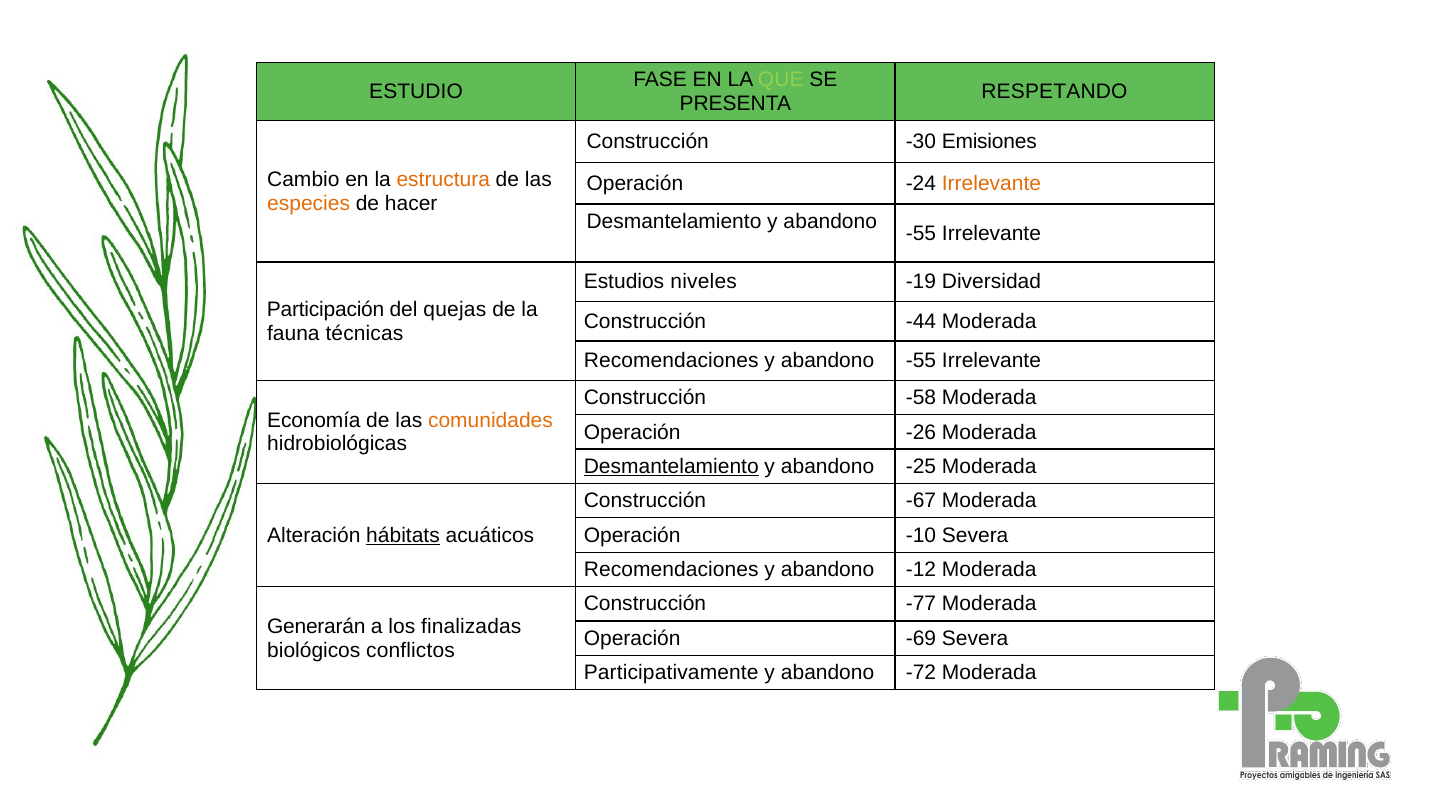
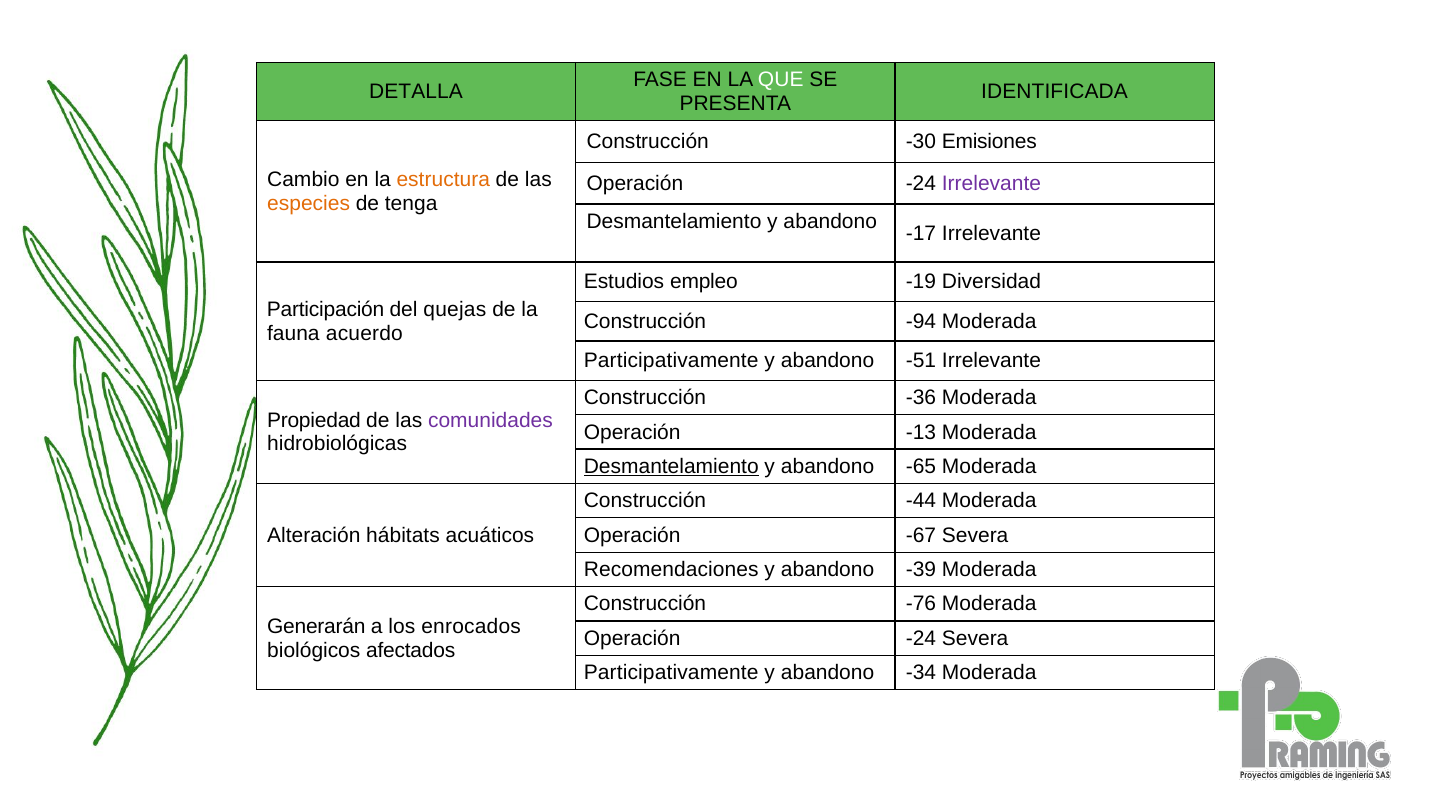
QUE colour: light green -> white (781, 80)
ESTUDIO: ESTUDIO -> DETALLA (416, 92)
RESPETANDO: RESPETANDO -> IDENTIFICADA (1054, 92)
Irrelevante colour: orange -> purple (991, 184)
hacer: hacer -> tenga (411, 203)
-55: -55 -> -17 (921, 233)
niveles: niveles -> empleo (704, 282)
-44: -44 -> -94 (921, 322)
técnicas: técnicas -> acuerdo (364, 333)
Recomendaciones: Recomendaciones -> Participativamente (671, 361)
-55: -55 -> -51 (921, 361)
-58: -58 -> -36 (921, 398)
Economía: Economía -> Propiedad (314, 421)
comunidades colour: orange -> purple (490, 421)
-26: -26 -> -13 (921, 432)
-25: -25 -> -65 (921, 467)
-67: -67 -> -44 (921, 501)
hábitats underline: present -> none (403, 536)
-10: -10 -> -67 (921, 536)
-12: -12 -> -39 (921, 570)
-77: -77 -> -76 (921, 604)
finalizadas: finalizadas -> enrocados (471, 627)
-69: -69 -> -24 (921, 639)
conflictos: conflictos -> afectados (411, 650)
-72: -72 -> -34 (921, 673)
